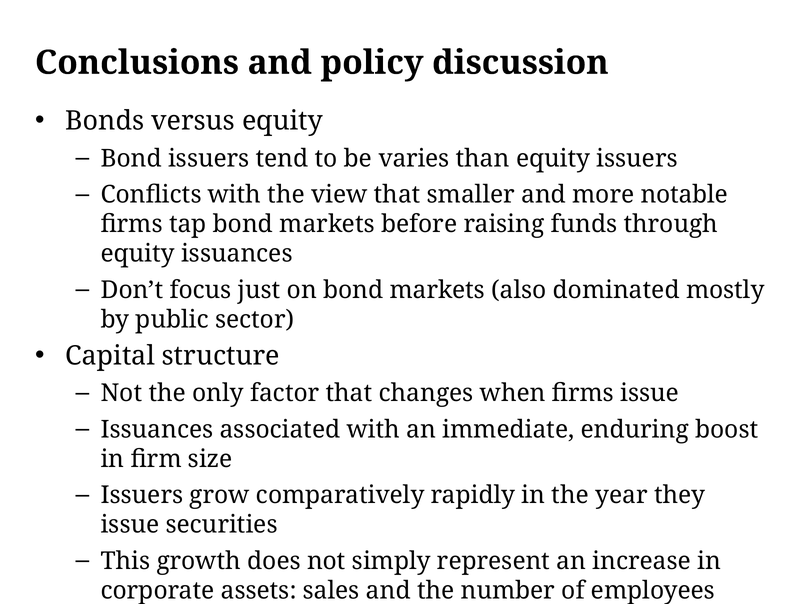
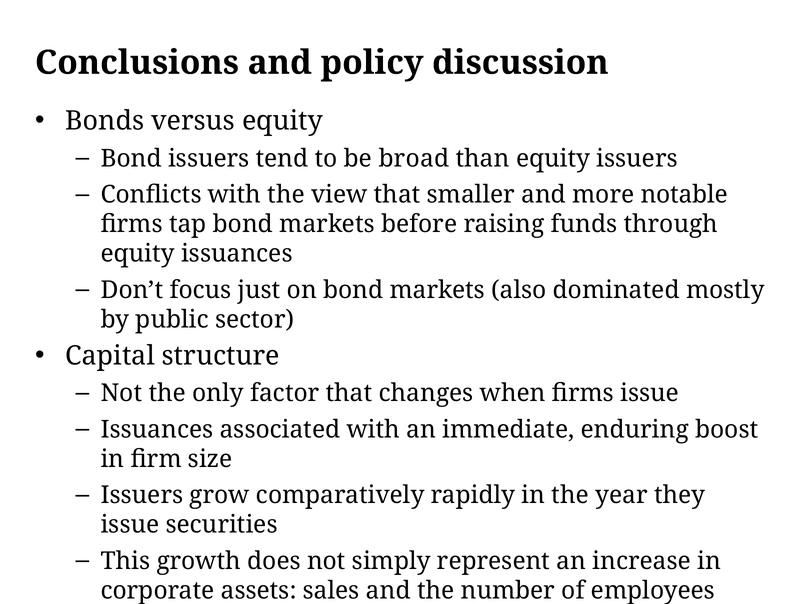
varies: varies -> broad (414, 158)
